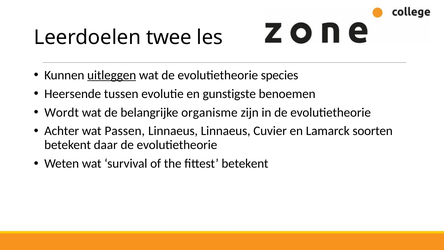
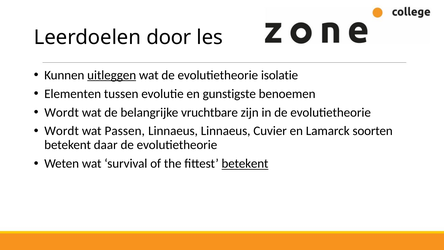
twee: twee -> door (169, 37)
species: species -> isolatie (280, 75)
Heersende: Heersende -> Elementen (73, 94)
organisme: organisme -> vruchtbare (210, 112)
Achter: Achter -> Wordt (62, 131)
betekent underline: none -> present (245, 164)
